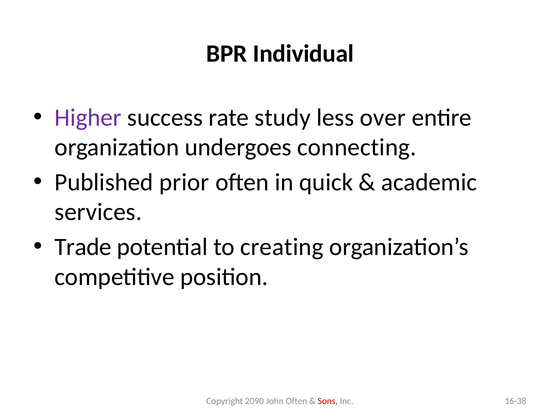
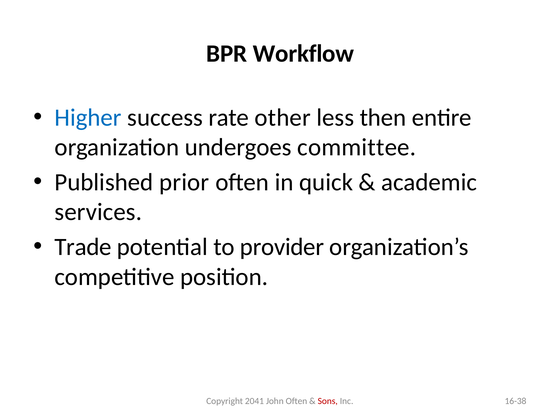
Individual: Individual -> Workflow (303, 54)
Higher colour: purple -> blue (88, 117)
study: study -> other (283, 117)
over: over -> then (383, 117)
connecting: connecting -> committee (357, 147)
creating: creating -> provider (282, 247)
2090: 2090 -> 2041 (254, 401)
